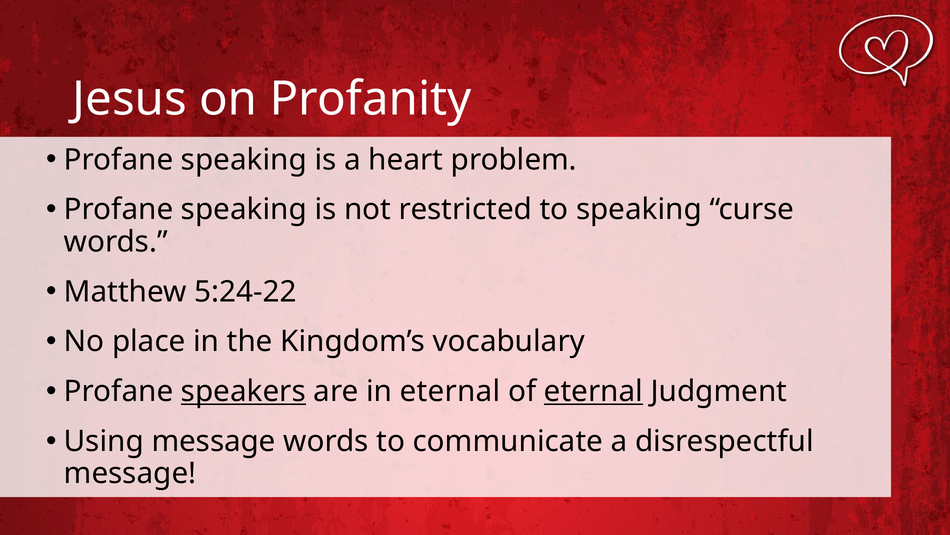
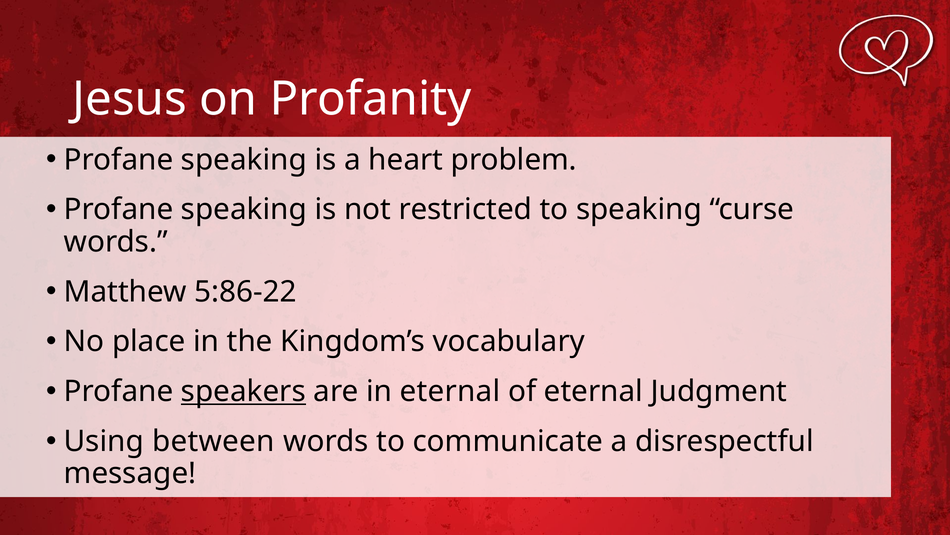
5:24-22: 5:24-22 -> 5:86-22 (245, 291)
eternal underline: present -> none (594, 391)
Using message: message -> between (213, 441)
